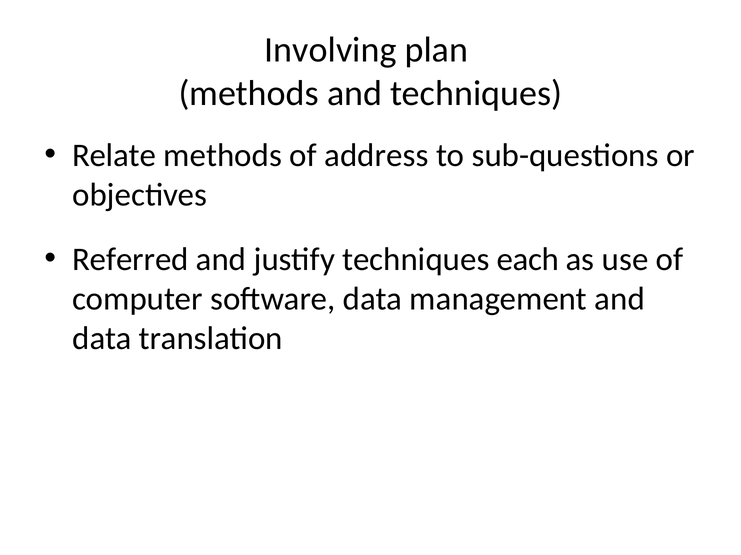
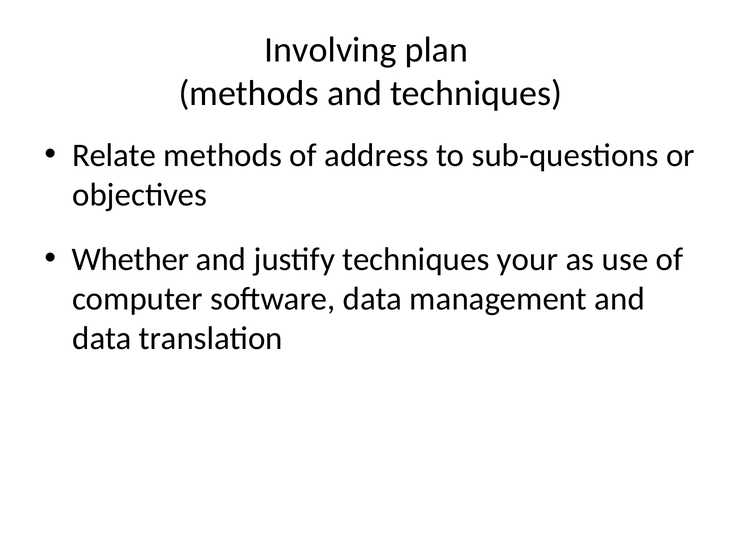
Referred: Referred -> Whether (131, 260)
each: each -> your (527, 260)
